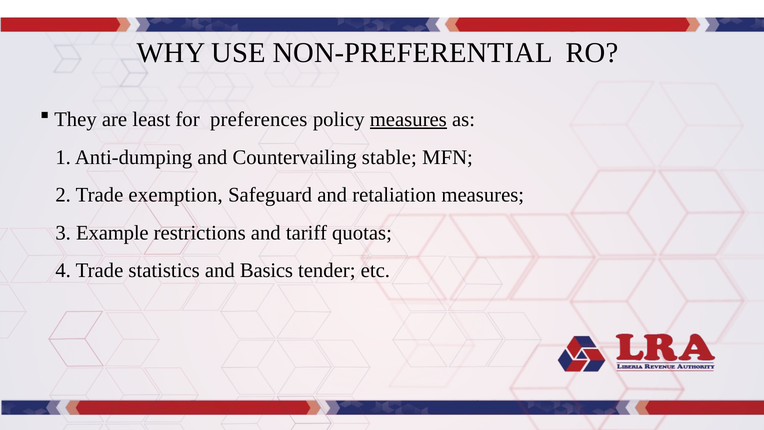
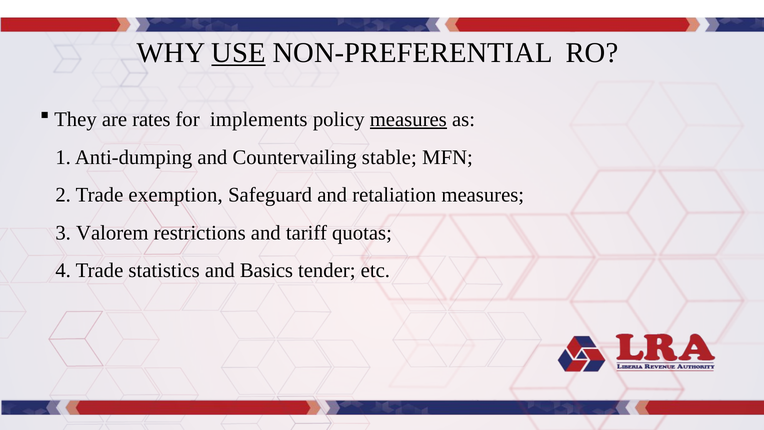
USE underline: none -> present (238, 53)
least: least -> rates (151, 119)
preferences: preferences -> implements (259, 119)
Example: Example -> Valorem (112, 233)
